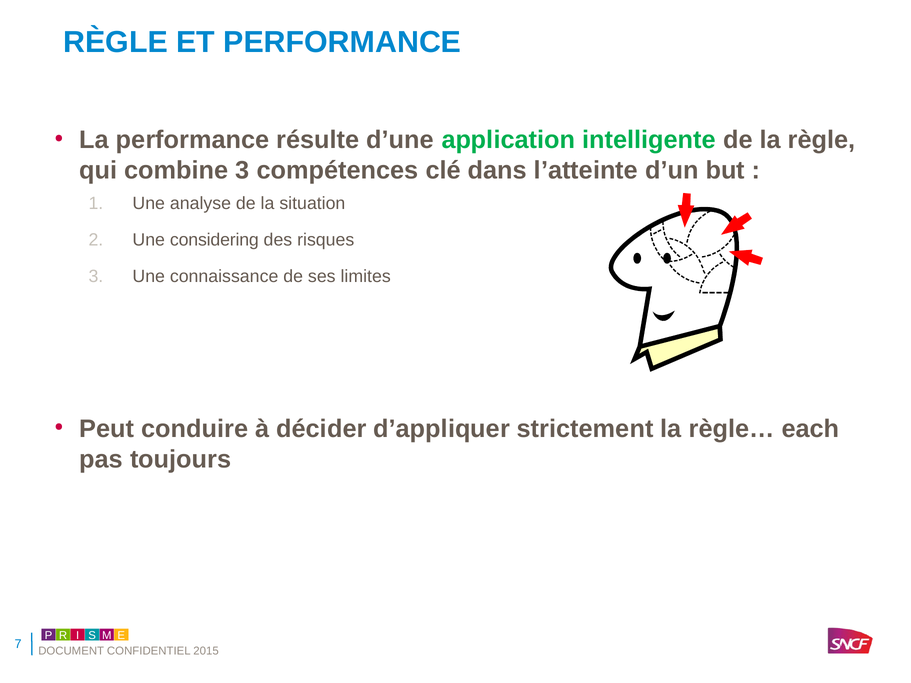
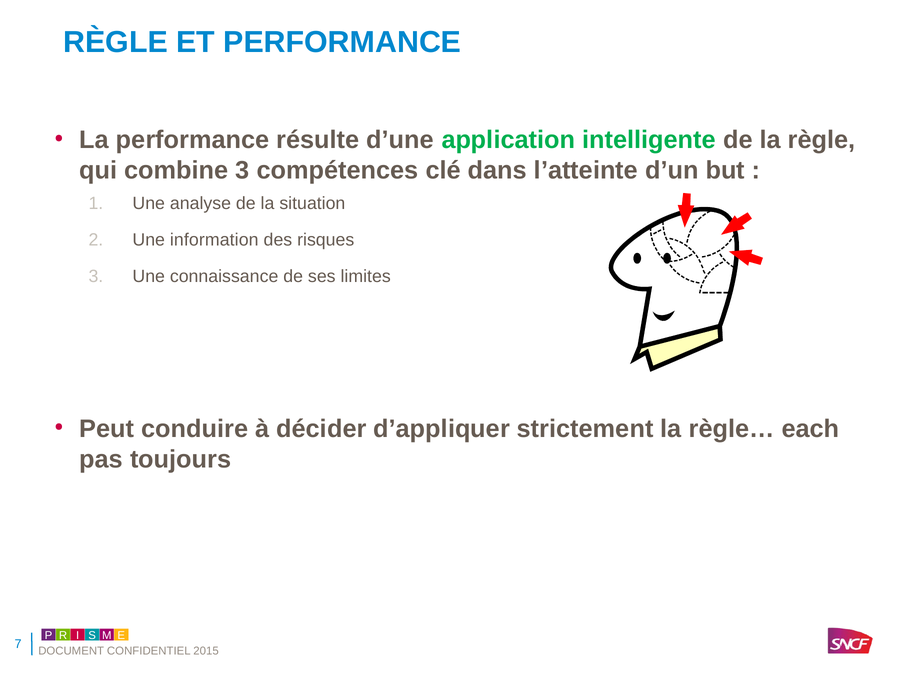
considering: considering -> information (214, 240)
